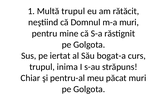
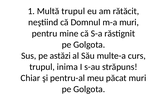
iertat: iertat -> astăzi (60, 56)
bogat-a: bogat-a -> multe-a (111, 56)
